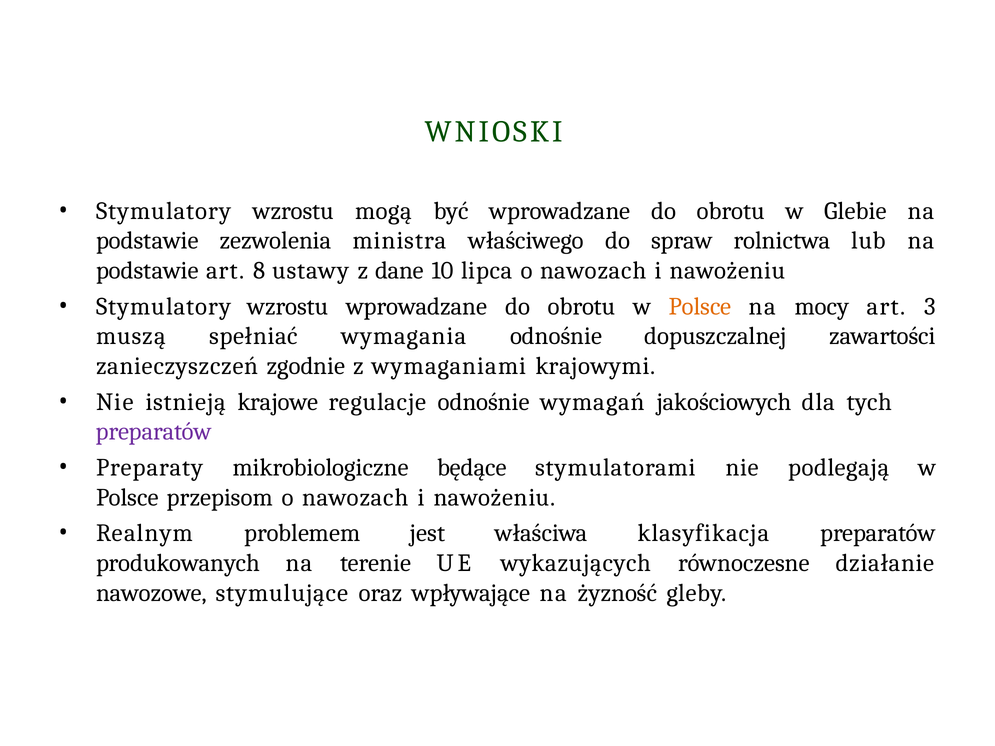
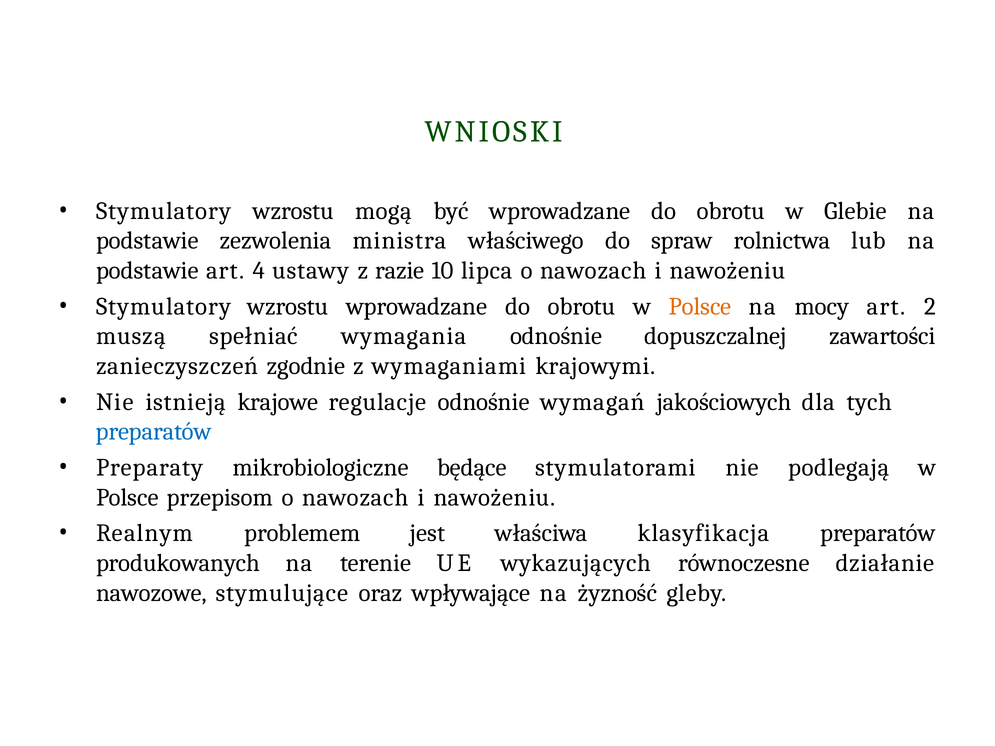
8: 8 -> 4 (259, 271)
dane: dane -> razie (400, 271)
3: 3 -> 2 (930, 306)
preparatów colour: purple -> blue (154, 432)
